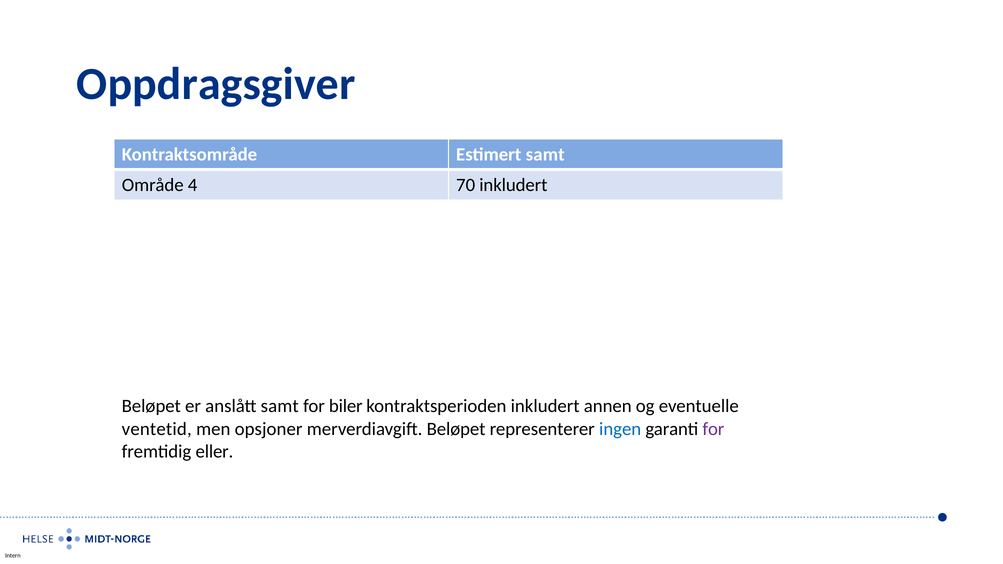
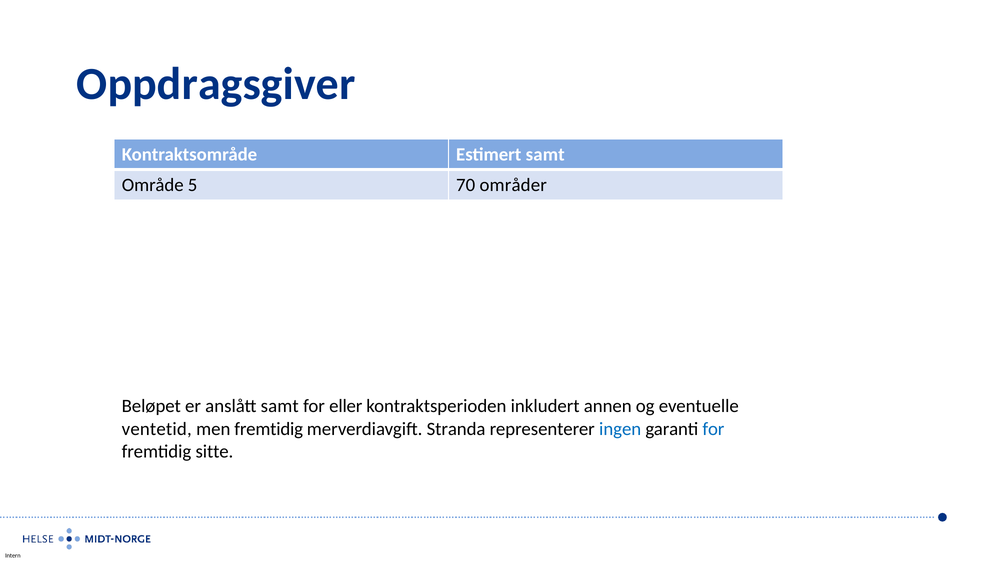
4: 4 -> 5 (193, 185)
70 inkludert: inkludert -> områder (513, 185)
biler: biler -> eller (346, 406)
men opsjoner: opsjoner -> fremtidig (269, 429)
merverdiavgift Beløpet: Beløpet -> Stranda (456, 429)
for colour: purple -> blue (713, 429)
eller: eller -> sitte (214, 452)
